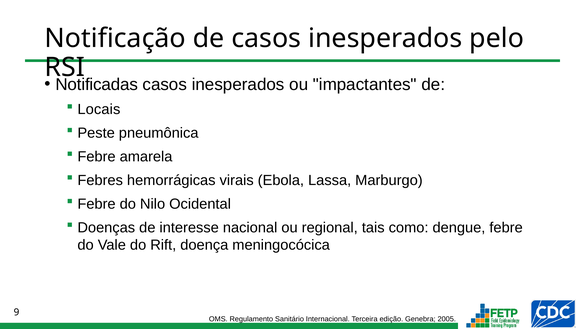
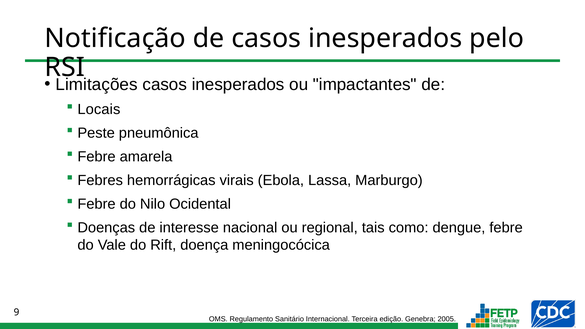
Notificadas: Notificadas -> Limitações (97, 85)
